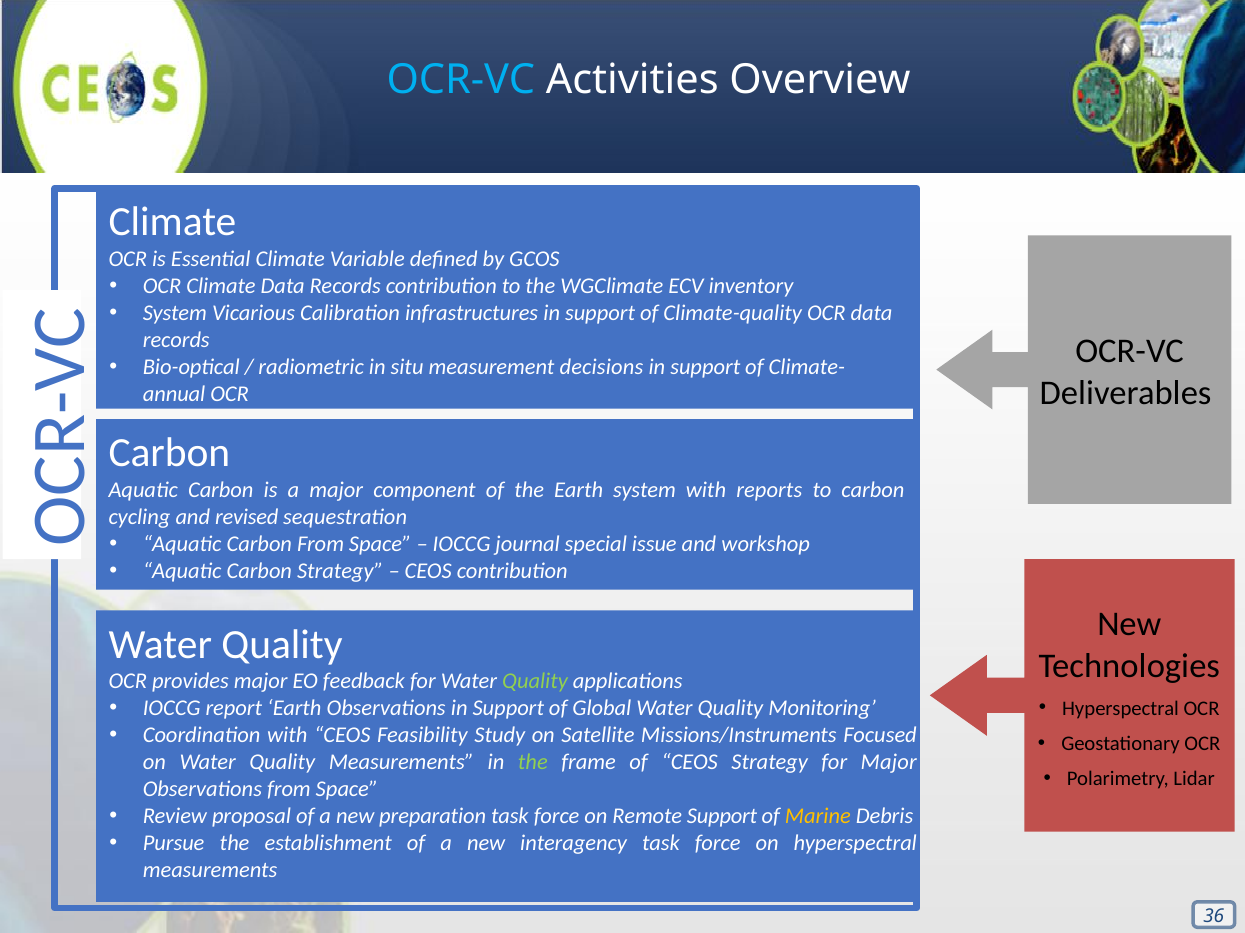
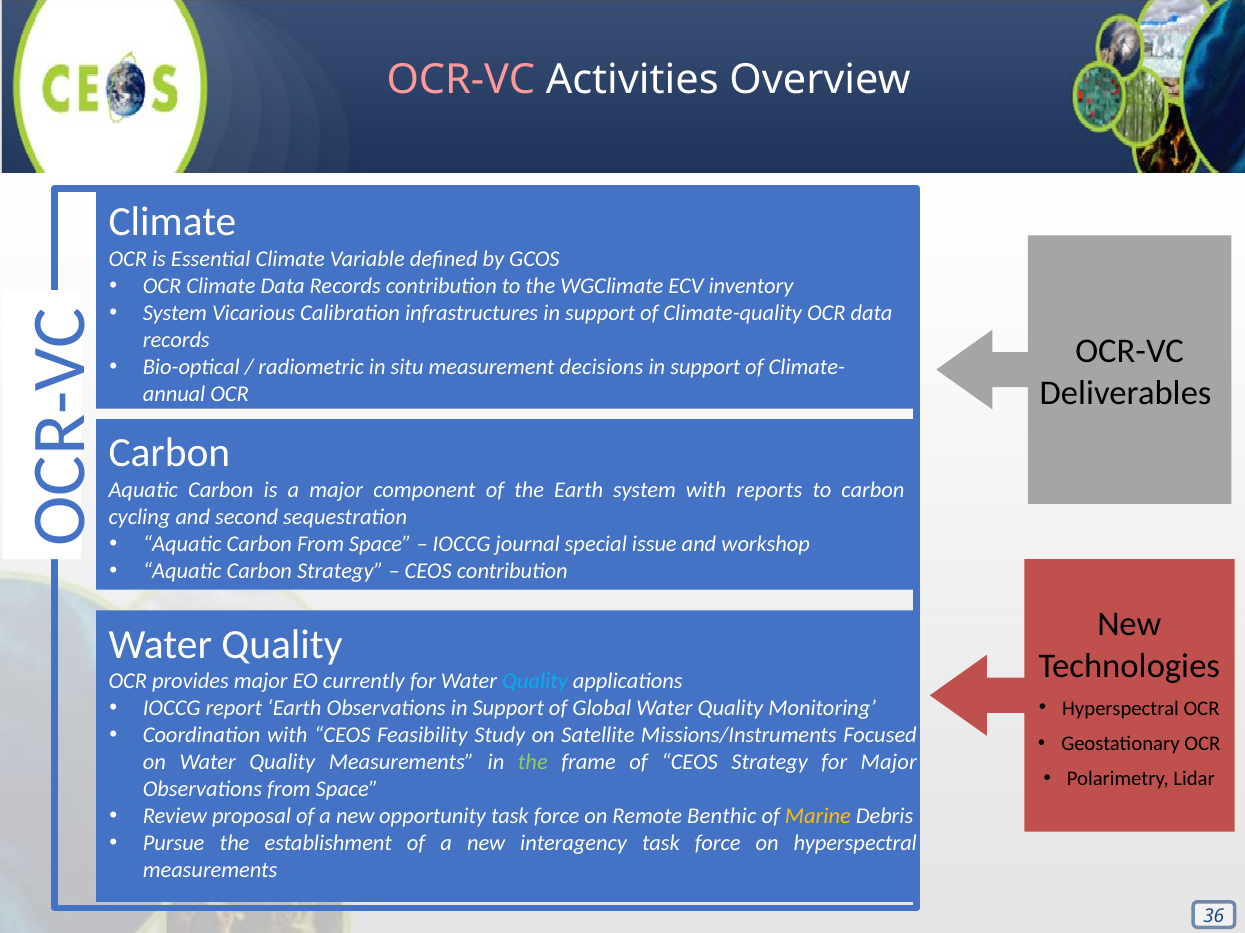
OCR-VC colour: light blue -> pink (461, 80)
revised: revised -> second (247, 518)
feedback: feedback -> currently (364, 682)
Quality colour: light green -> light blue (535, 682)
preparation: preparation -> opportunity (433, 817)
Remote Support: Support -> Benthic (722, 817)
